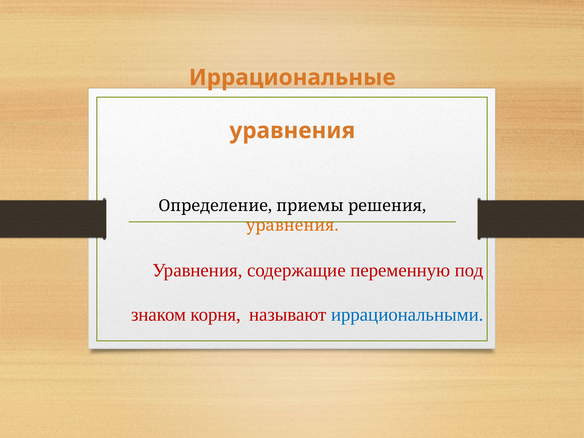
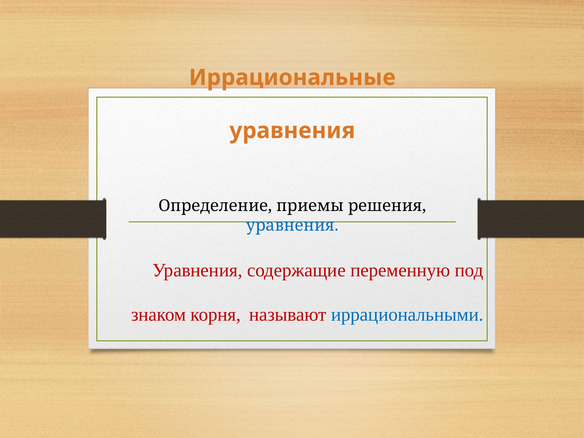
уравнения colour: orange -> blue (292, 225)
